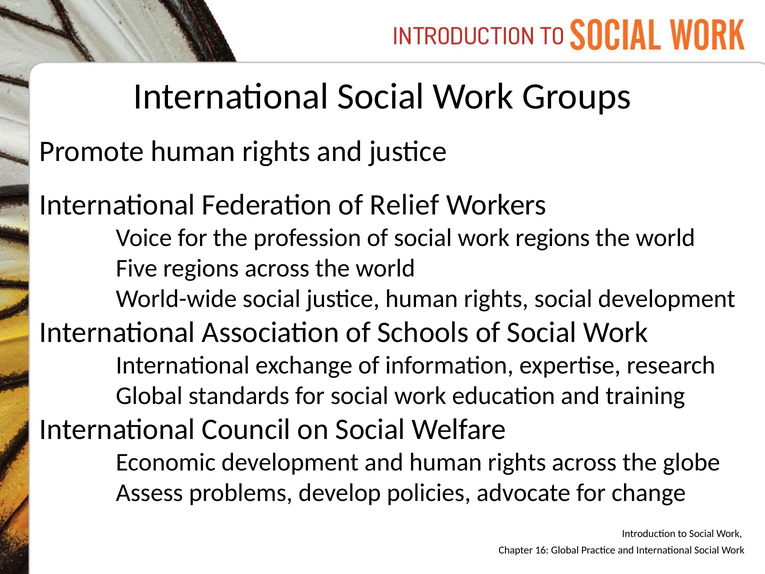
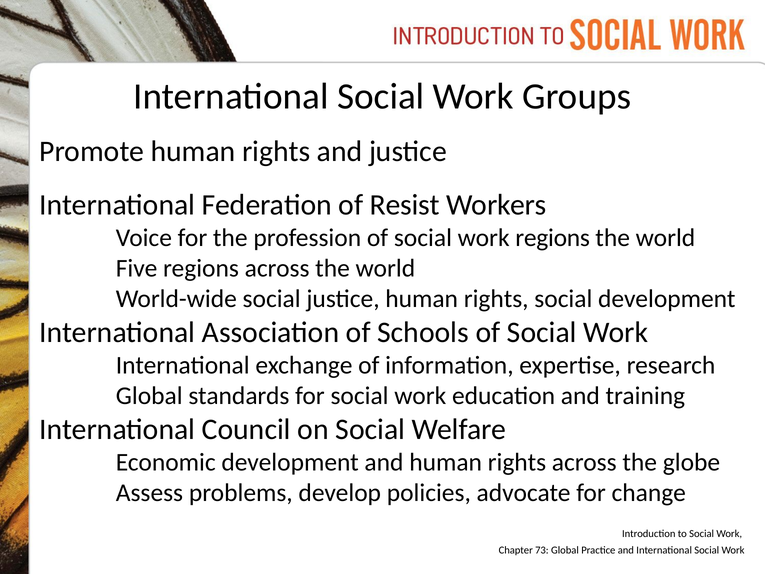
Relief: Relief -> Resist (405, 205)
16: 16 -> 73 (542, 550)
